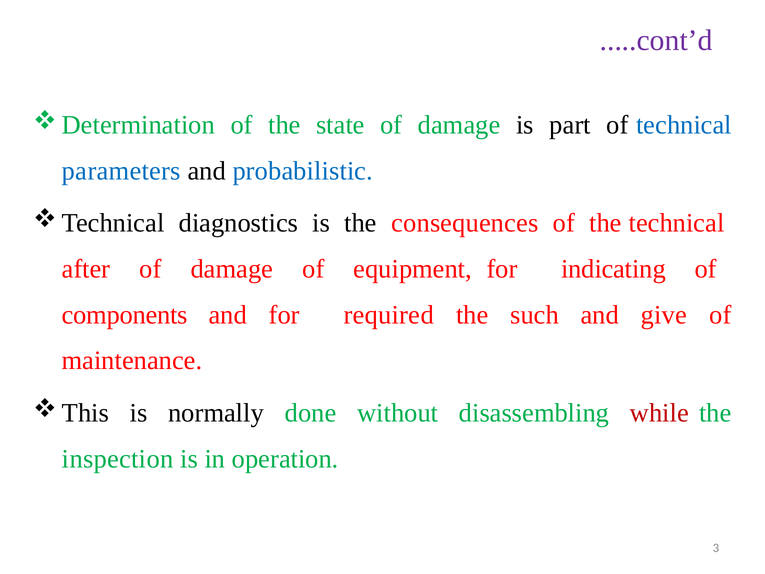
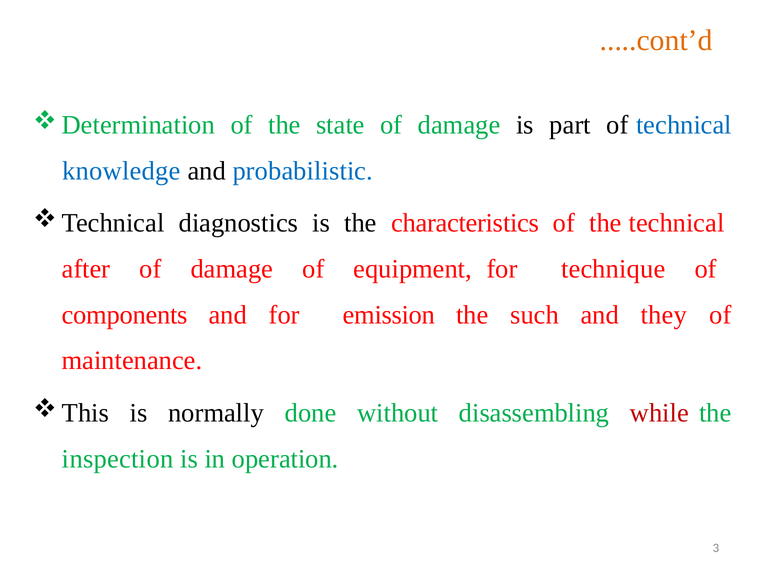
.....cont’d colour: purple -> orange (656, 40)
parameters: parameters -> knowledge (121, 171)
consequences: consequences -> characteristics (465, 223)
indicating: indicating -> technique (613, 269)
required: required -> emission (389, 315)
give: give -> they (664, 315)
